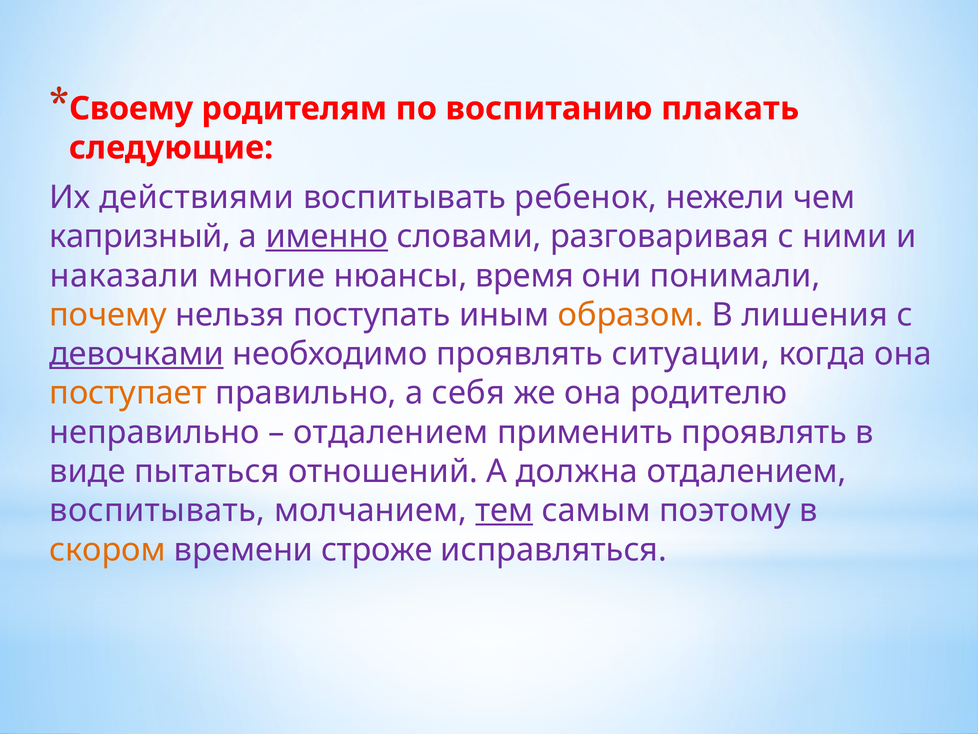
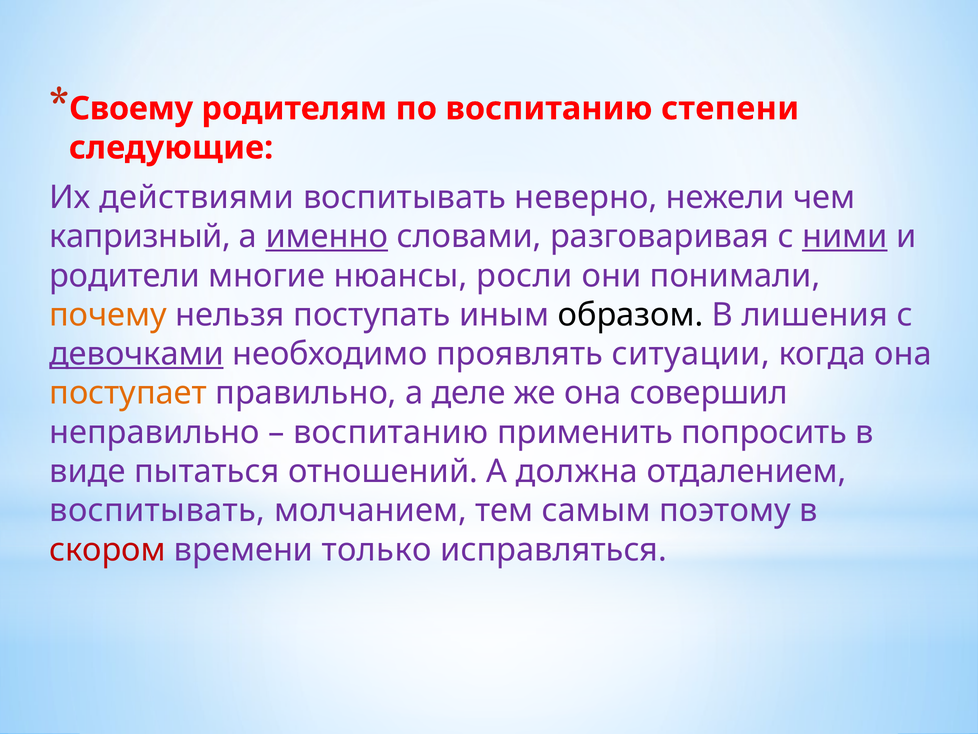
плакать: плакать -> степени (730, 109)
ребенок: ребенок -> неверно (586, 197)
ними underline: none -> present (845, 236)
наказали: наказали -> родители (125, 276)
время: время -> росли (524, 276)
образом colour: orange -> black (631, 315)
себя: себя -> деле (469, 393)
родителю: родителю -> совершил (709, 393)
отдалением: отдалением -> воспитанию (391, 432)
применить проявлять: проявлять -> попросить (764, 432)
тем underline: present -> none (504, 510)
скором colour: orange -> red (107, 549)
строже: строже -> только (377, 549)
